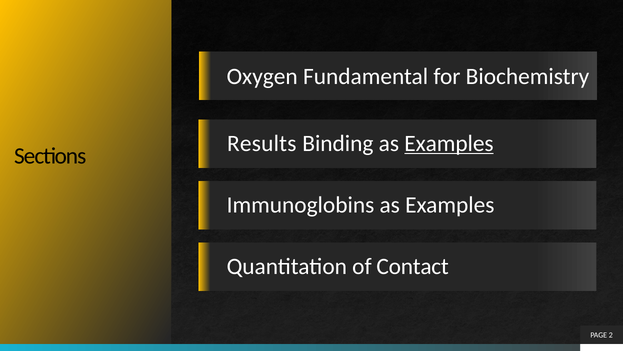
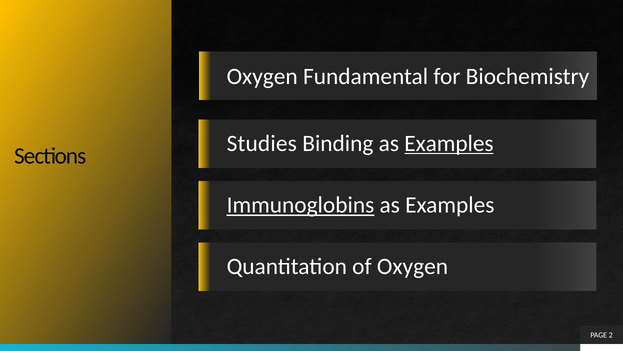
Results: Results -> Studies (262, 143)
Immunoglobins underline: none -> present (300, 205)
of Contact: Contact -> Oxygen (413, 266)
